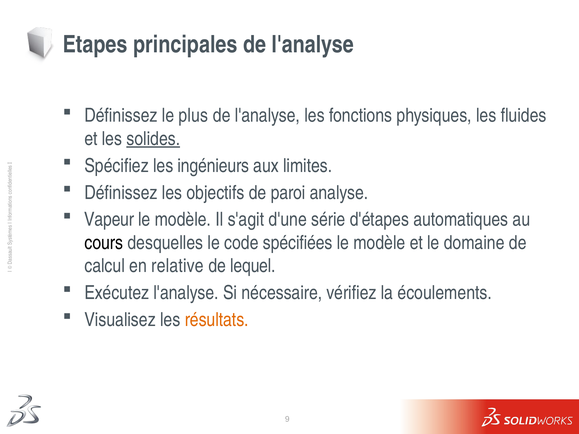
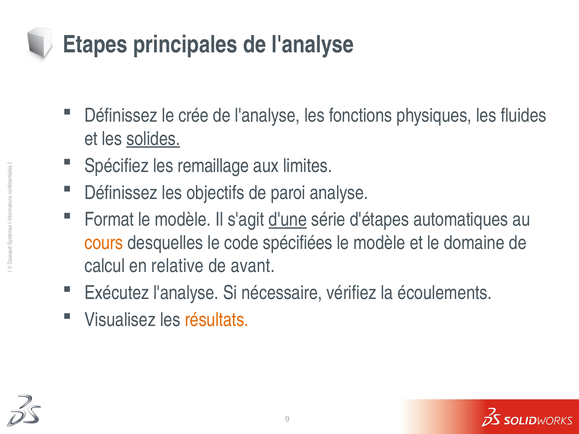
plus: plus -> crée (194, 116)
ingénieurs: ingénieurs -> remaillage (213, 166)
Vapeur: Vapeur -> Format (109, 220)
d'une underline: none -> present (288, 220)
cours colour: black -> orange (104, 243)
lequel: lequel -> avant (253, 266)
